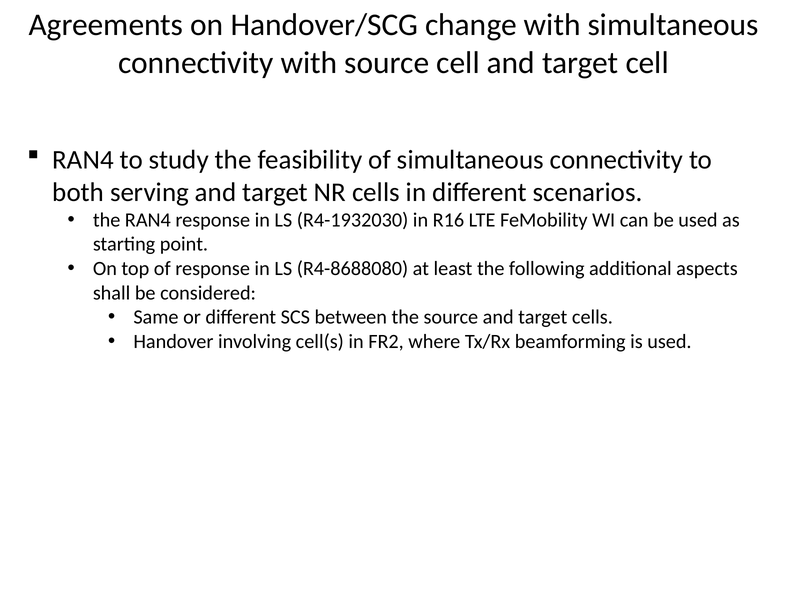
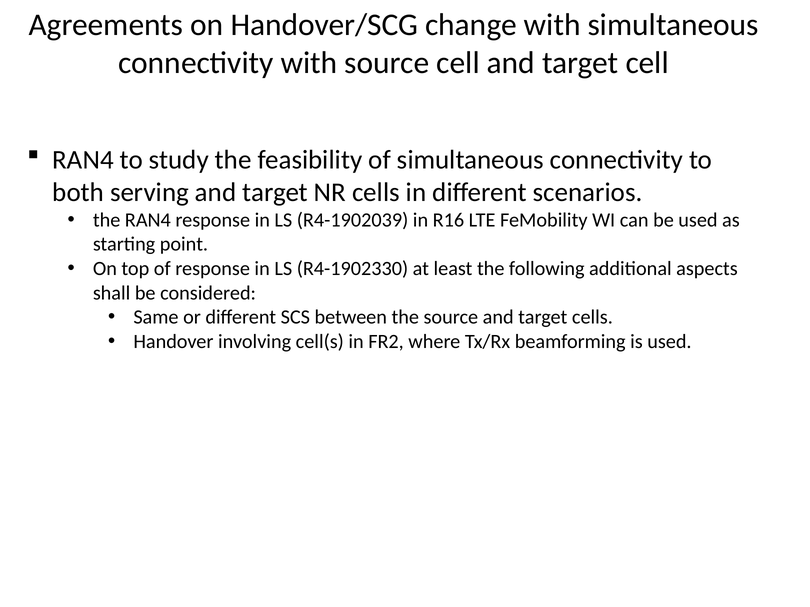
R4-1932030: R4-1932030 -> R4-1902039 (353, 220)
R4-8688080: R4-8688080 -> R4-1902330 (352, 269)
